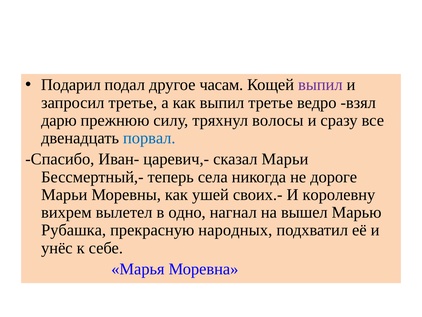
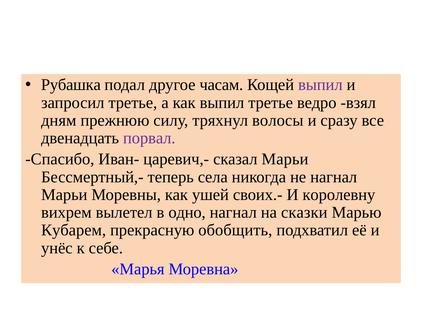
Подарил: Подарил -> Рубашка (71, 85)
дарю: дарю -> дням (59, 120)
порвал colour: blue -> purple (149, 138)
не дороге: дороге -> нагнал (334, 177)
вышел: вышел -> сказки (304, 212)
Рубашка: Рубашка -> Кубарем (74, 230)
народных: народных -> обобщить (235, 230)
